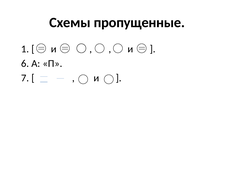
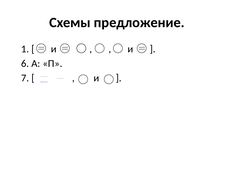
пропущенные: пропущенные -> предложение (139, 23)
